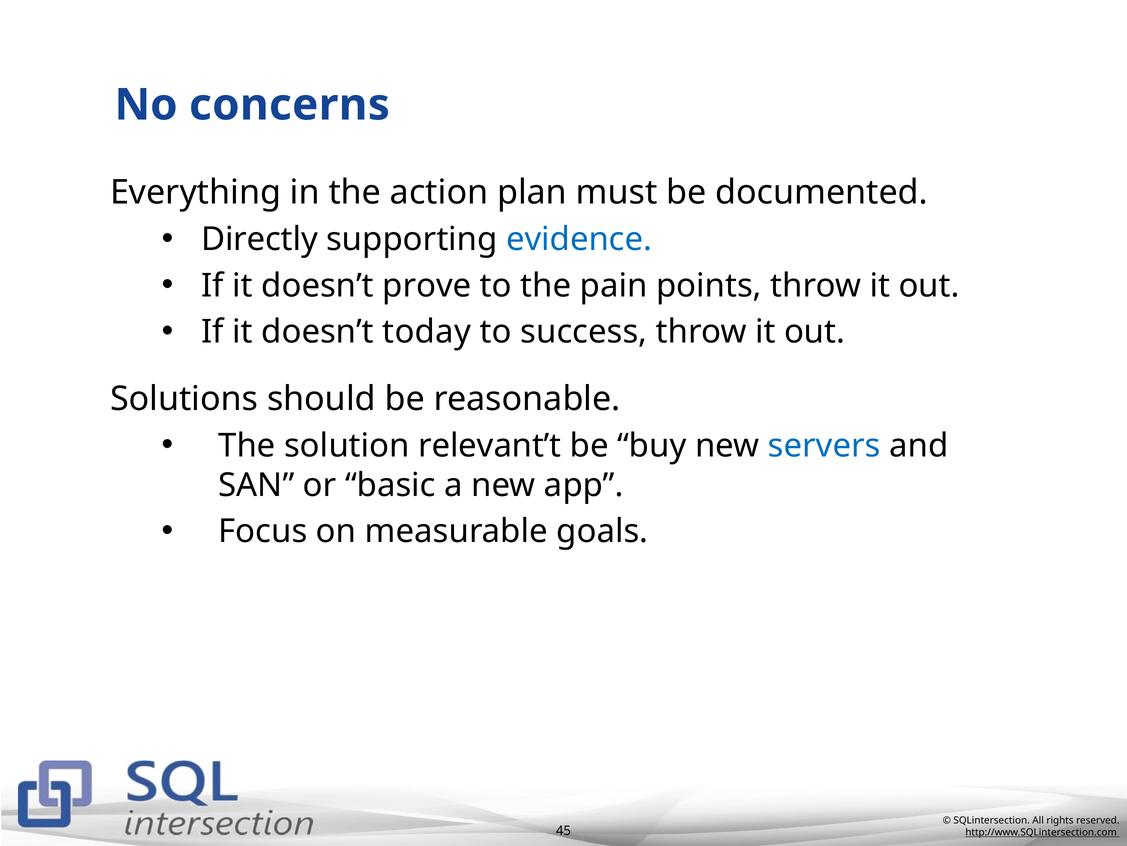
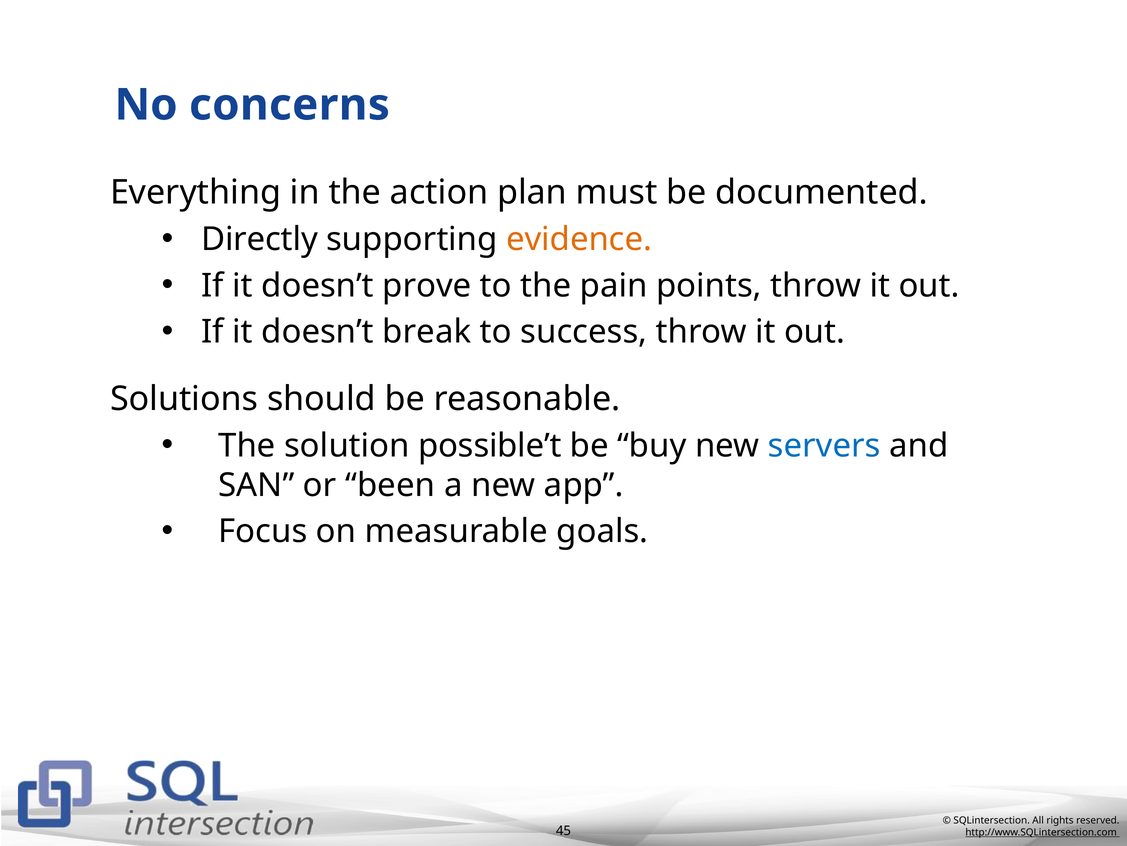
evidence colour: blue -> orange (579, 239)
today: today -> break (427, 332)
relevant’t: relevant’t -> possible’t (490, 445)
basic: basic -> been (390, 485)
